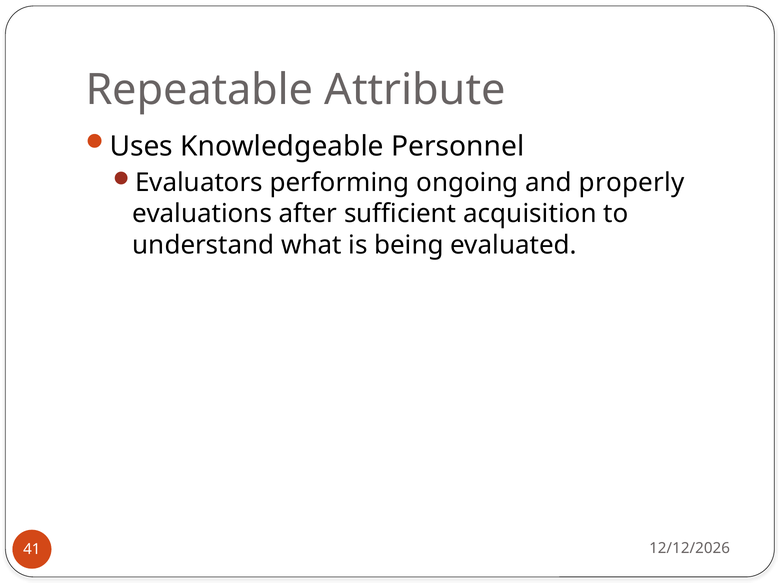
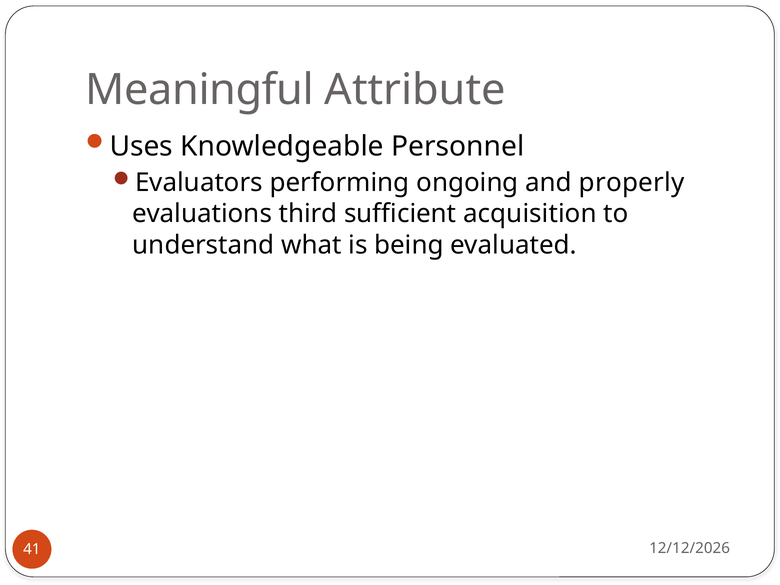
Repeatable: Repeatable -> Meaningful (200, 90)
after: after -> third (308, 214)
